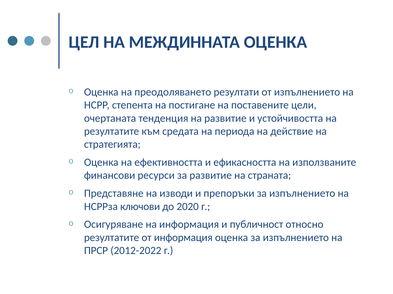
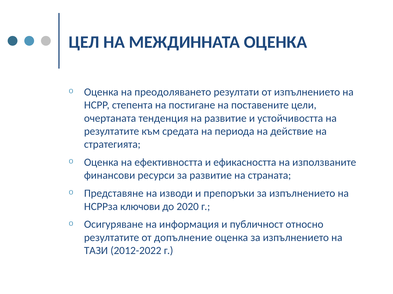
от информация: информация -> допълнение (183, 238)
ПРСР: ПРСР -> ТАЗИ (96, 251)
